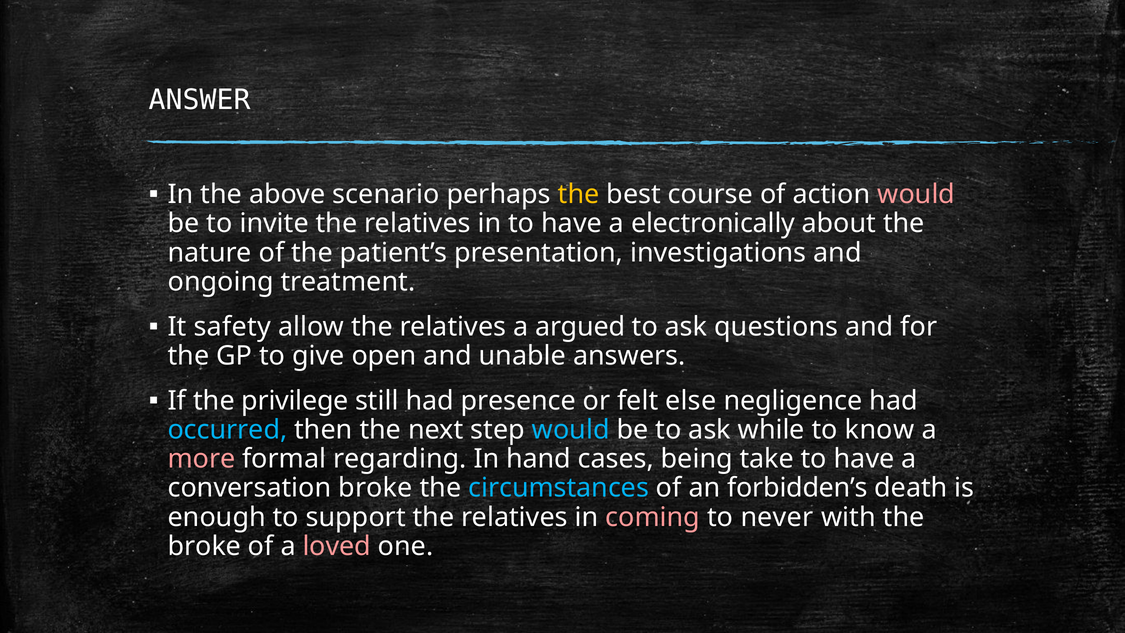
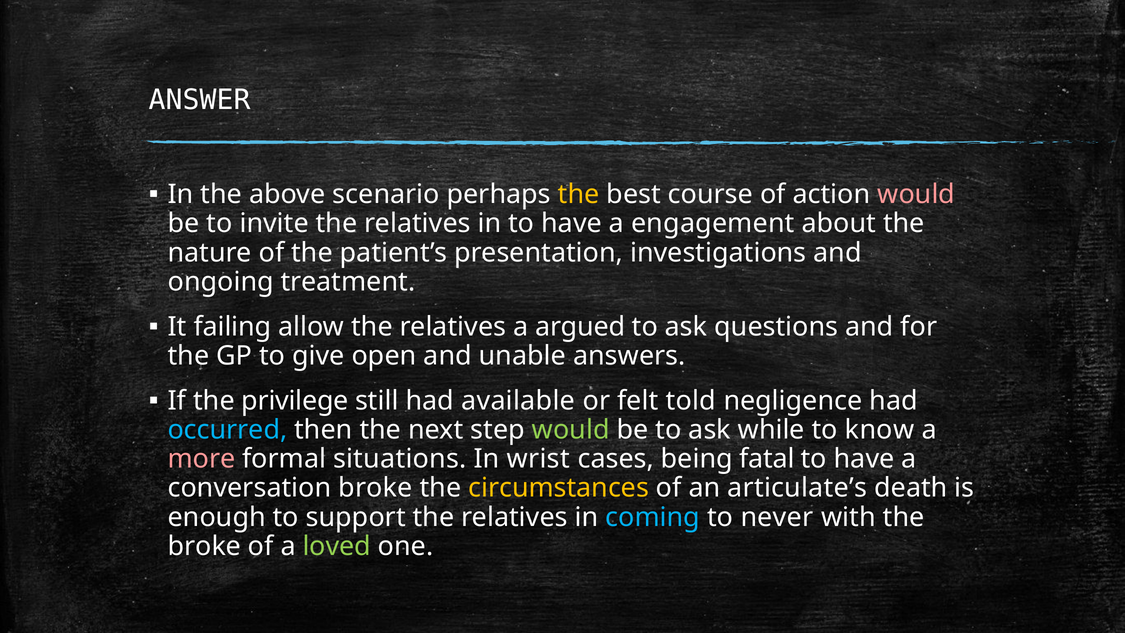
electronically: electronically -> engagement (713, 224)
safety: safety -> failing (232, 327)
presence: presence -> available (518, 401)
else: else -> told (691, 401)
would colour: light blue -> light green (571, 430)
regarding: regarding -> situations (400, 459)
hand: hand -> wrist (538, 459)
take: take -> fatal (767, 459)
circumstances colour: light blue -> yellow (559, 488)
forbidden’s: forbidden’s -> articulate’s (797, 488)
coming colour: pink -> light blue (653, 517)
loved colour: pink -> light green (337, 546)
